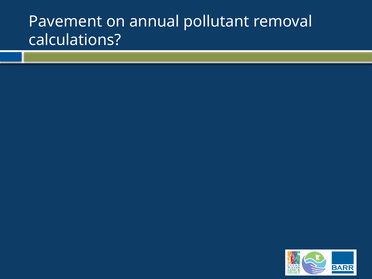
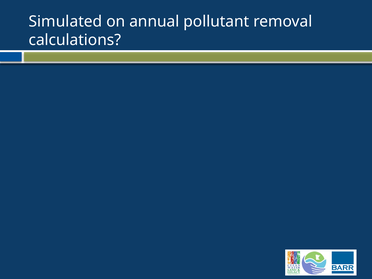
Pavement: Pavement -> Simulated (65, 21)
